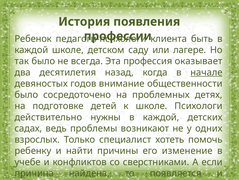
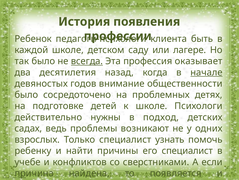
всегда underline: none -> present (87, 61)
нужны в каждой: каждой -> подход (161, 117)
хотеть: хотеть -> узнать (170, 139)
его изменение: изменение -> специалист (187, 150)
